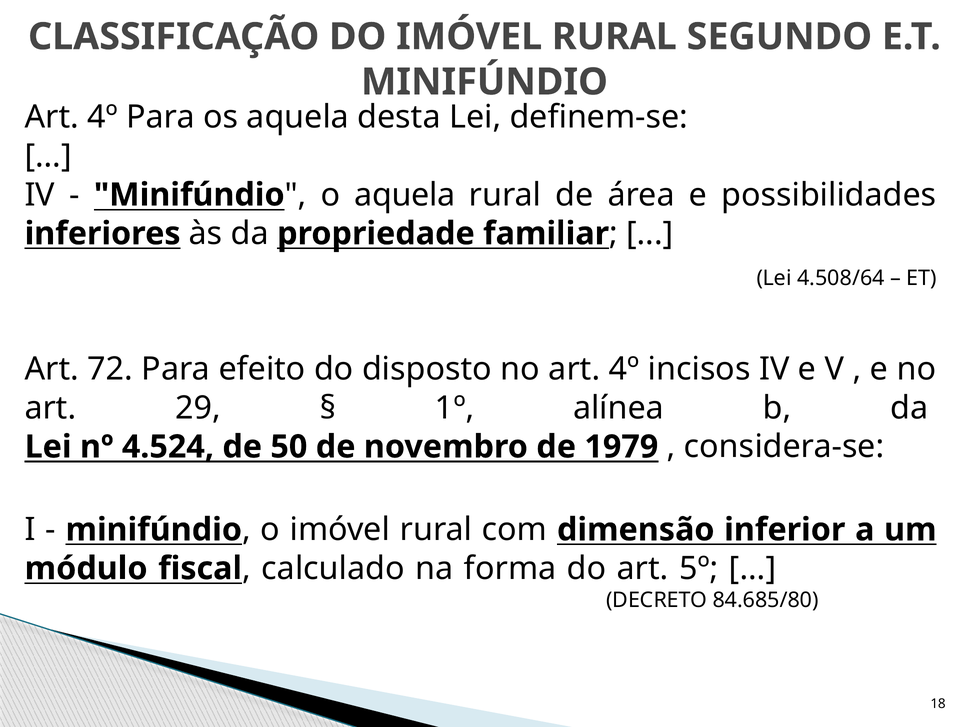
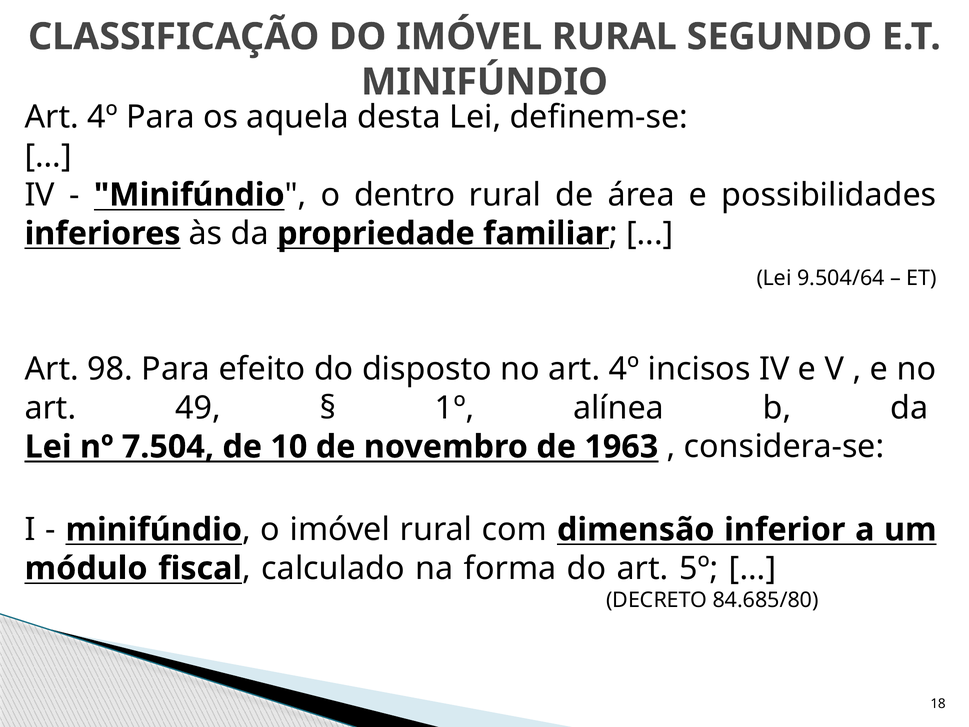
o aquela: aquela -> dentro (405, 195)
4.508/64: 4.508/64 -> 9.504/64 (841, 278)
72: 72 -> 98 (110, 369)
29: 29 -> 49 (198, 408)
4.524: 4.524 -> 7.504 (168, 447)
50: 50 -> 10 (289, 447)
1979: 1979 -> 1963 (621, 447)
